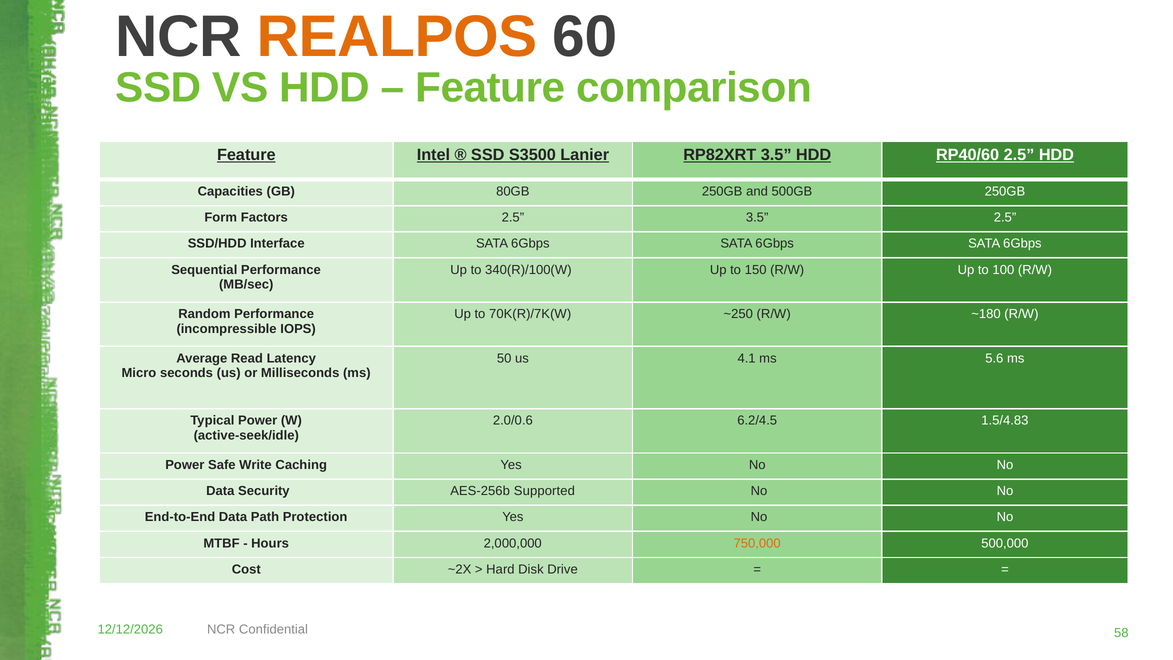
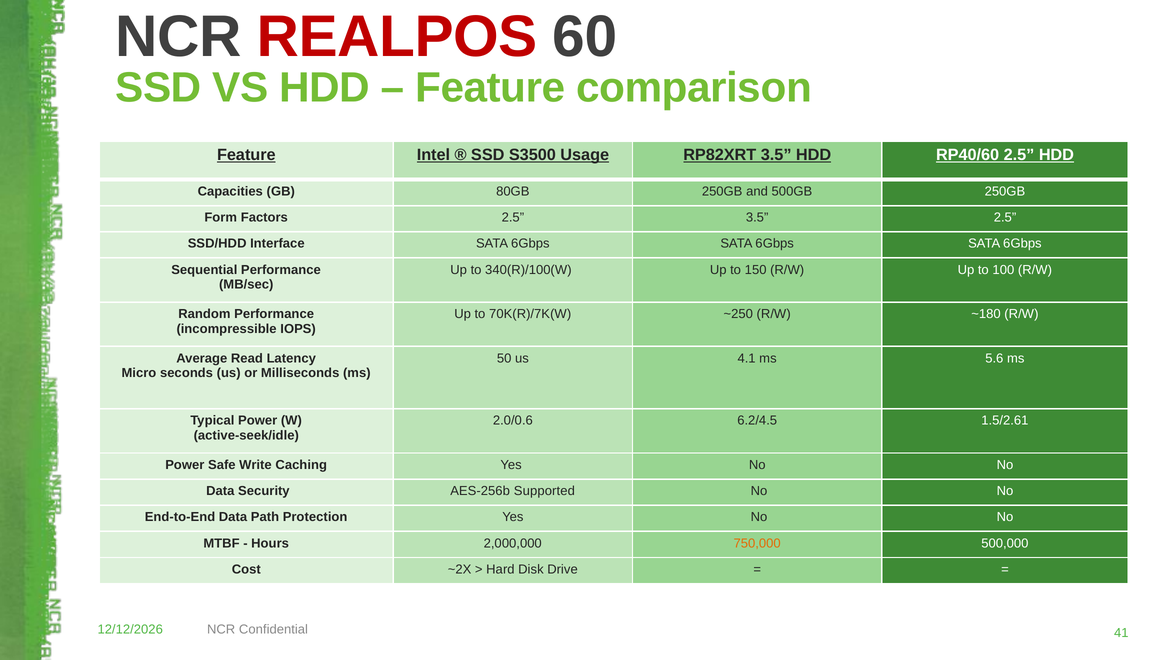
REALPOS colour: orange -> red (397, 37)
Lanier: Lanier -> Usage (585, 155)
1.5/4.83: 1.5/4.83 -> 1.5/2.61 (1005, 421)
58: 58 -> 41 (1121, 633)
